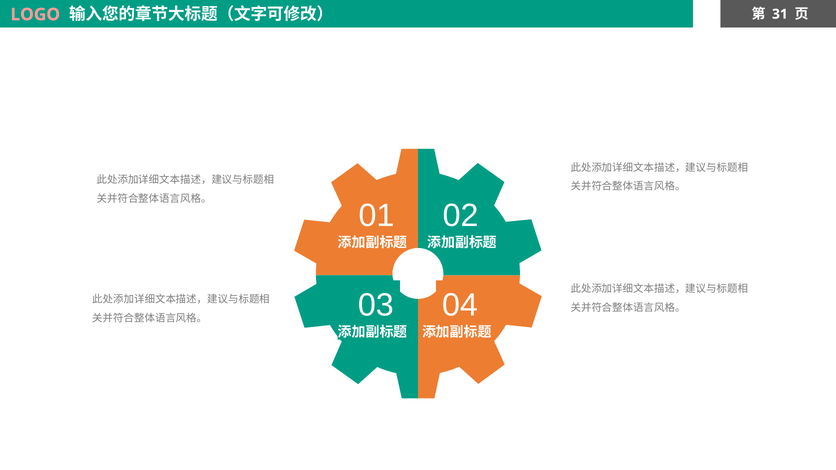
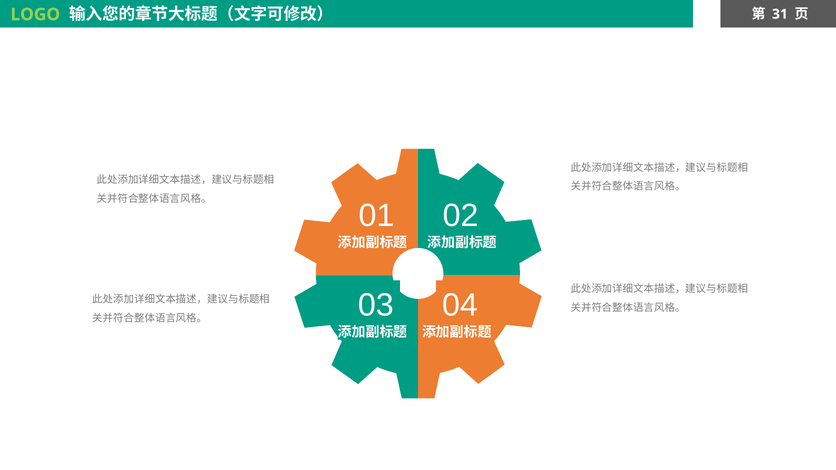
LOGO colour: pink -> light green (35, 15)
